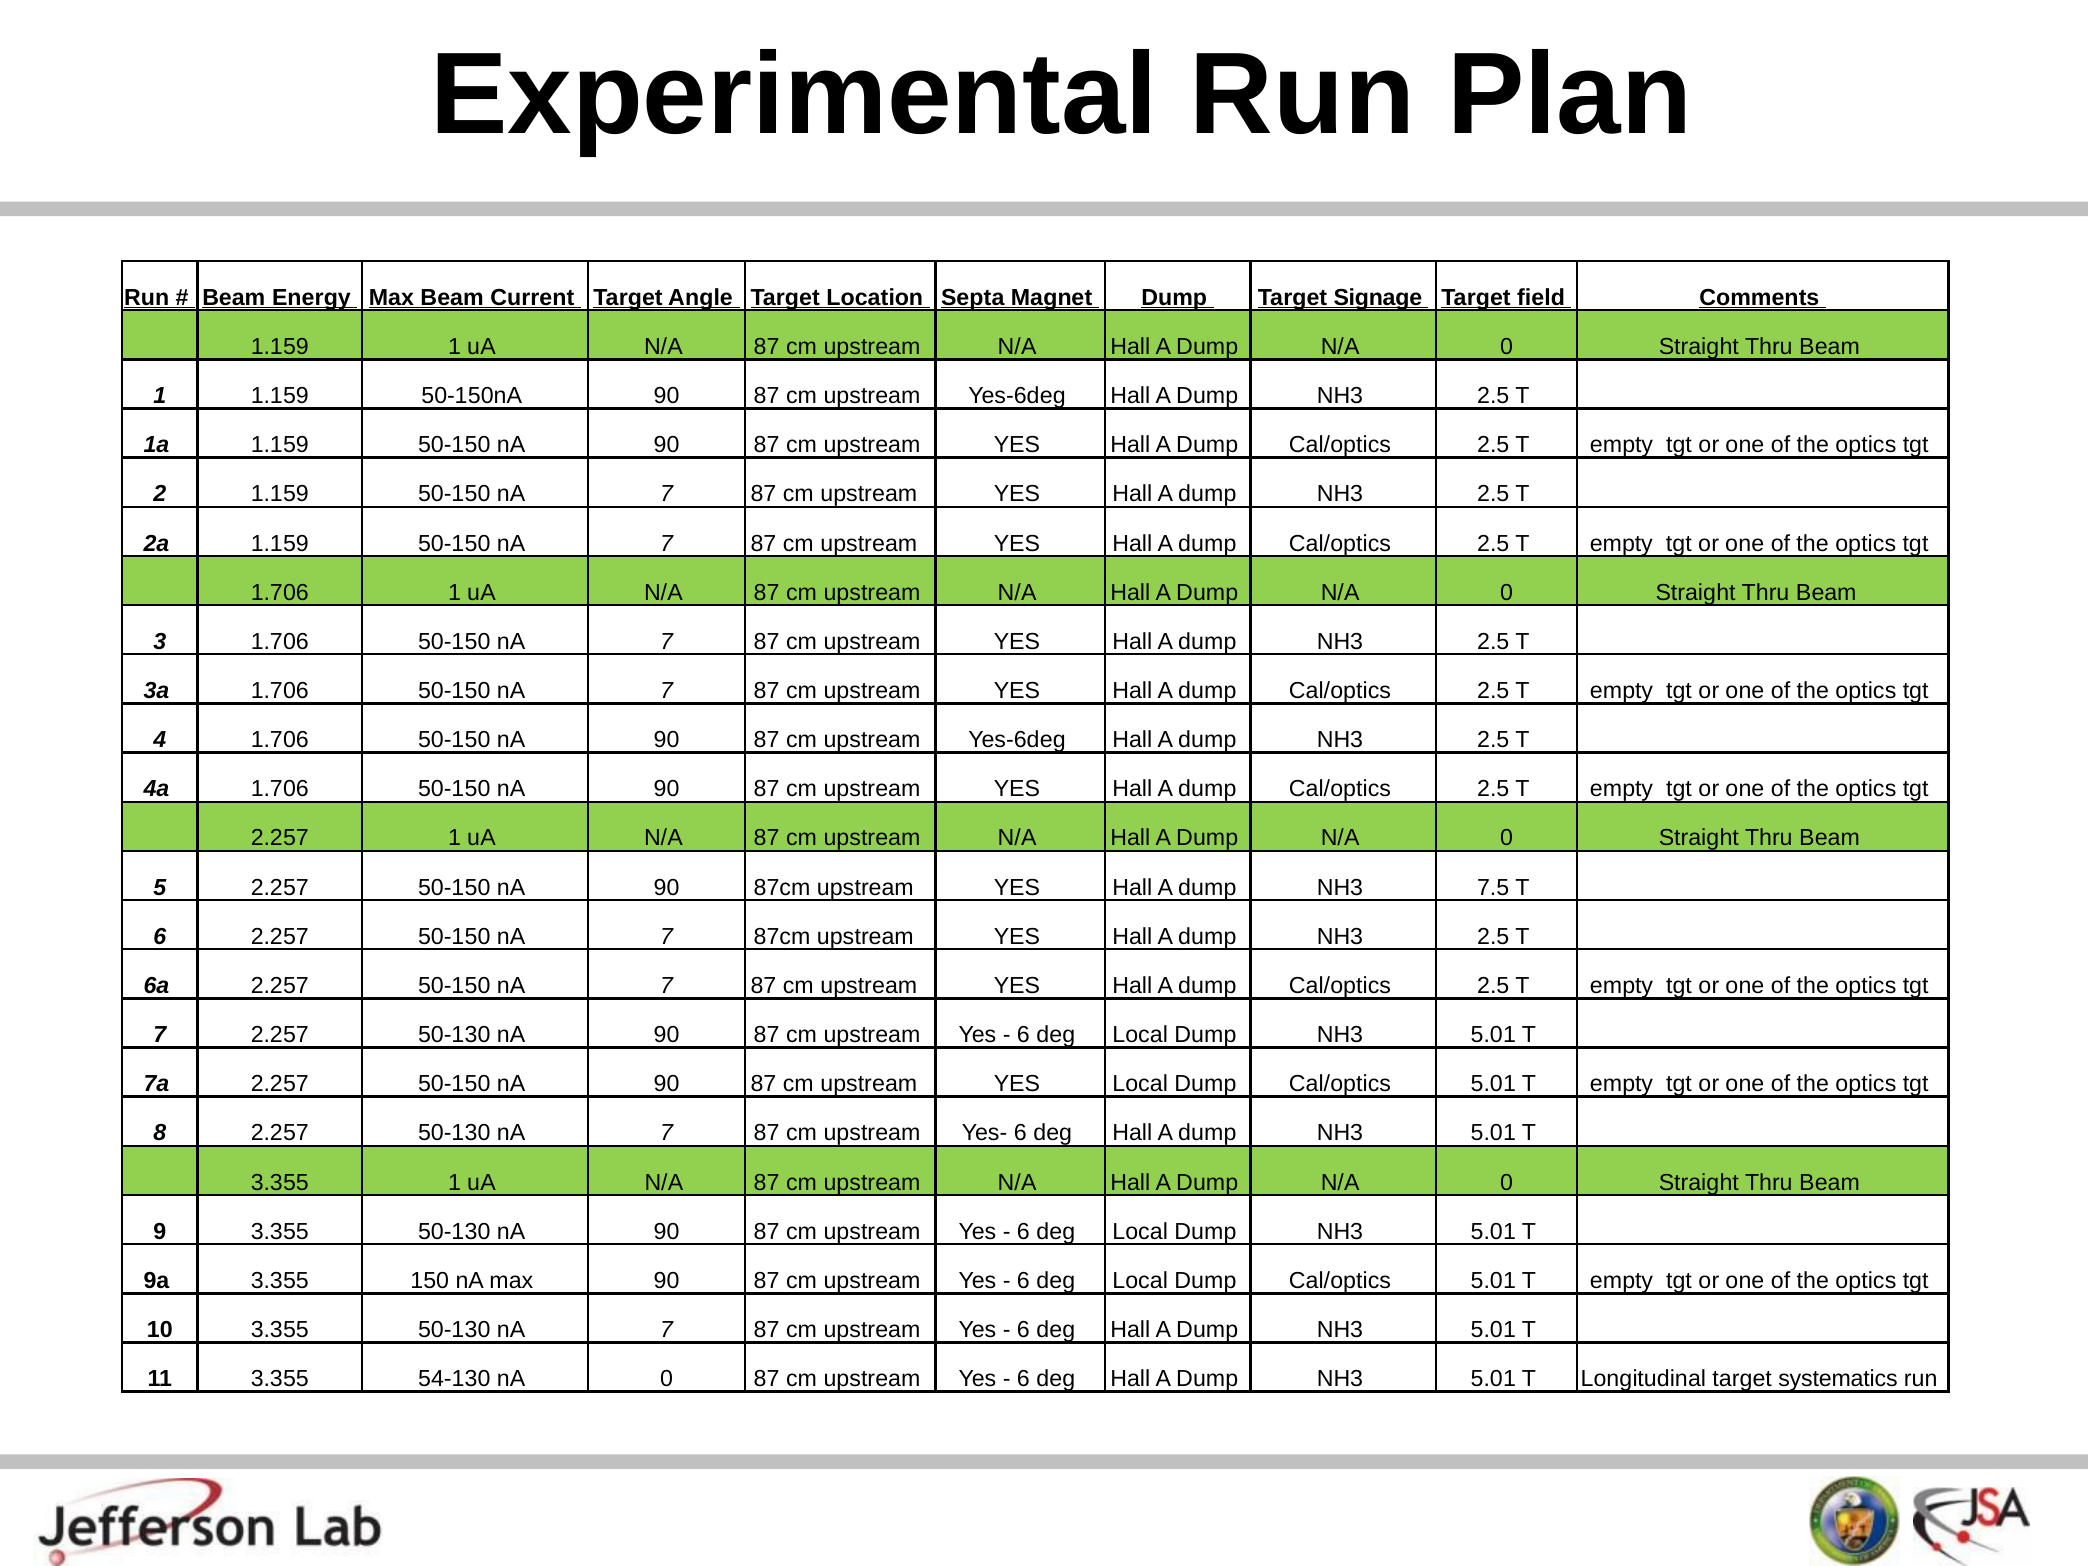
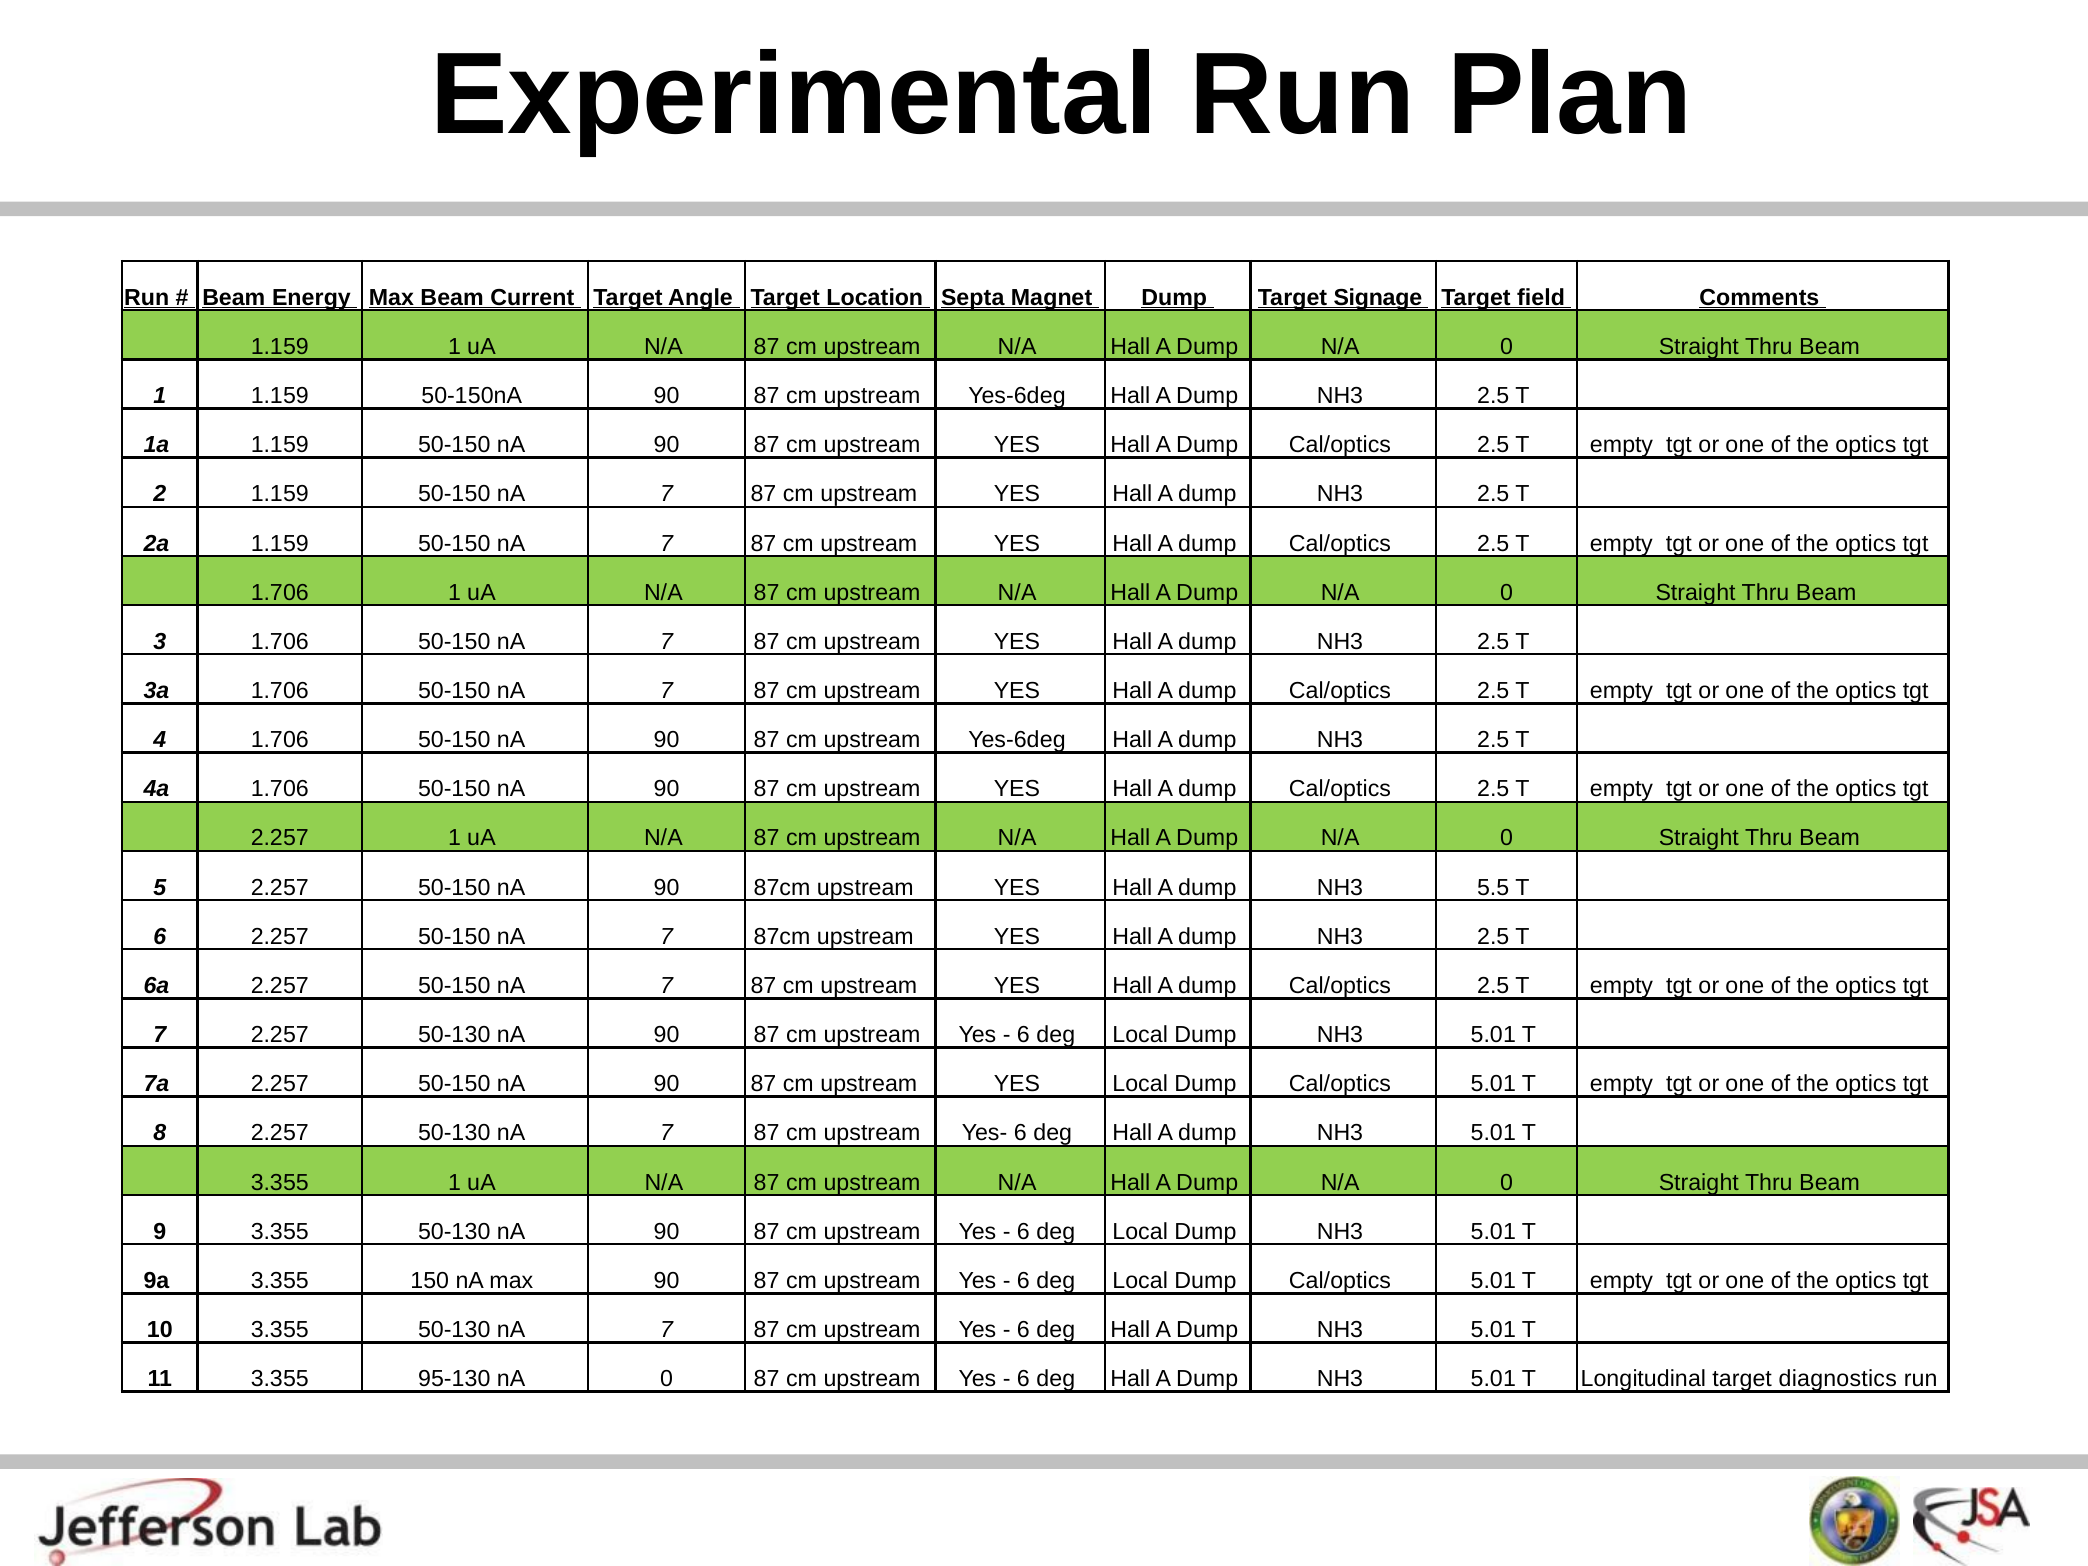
7.5: 7.5 -> 5.5 (1493, 887)
54-130: 54-130 -> 95-130 (454, 1379)
systematics: systematics -> diagnostics (1838, 1379)
